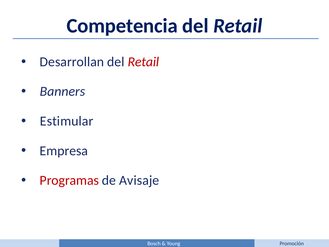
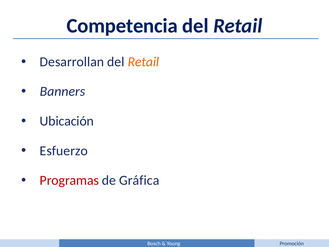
Retail colour: red -> orange (143, 62)
Estimular: Estimular -> Ubicación (67, 121)
Empresa: Empresa -> Esfuerzo (64, 151)
Avisaje: Avisaje -> Gráfica (139, 180)
